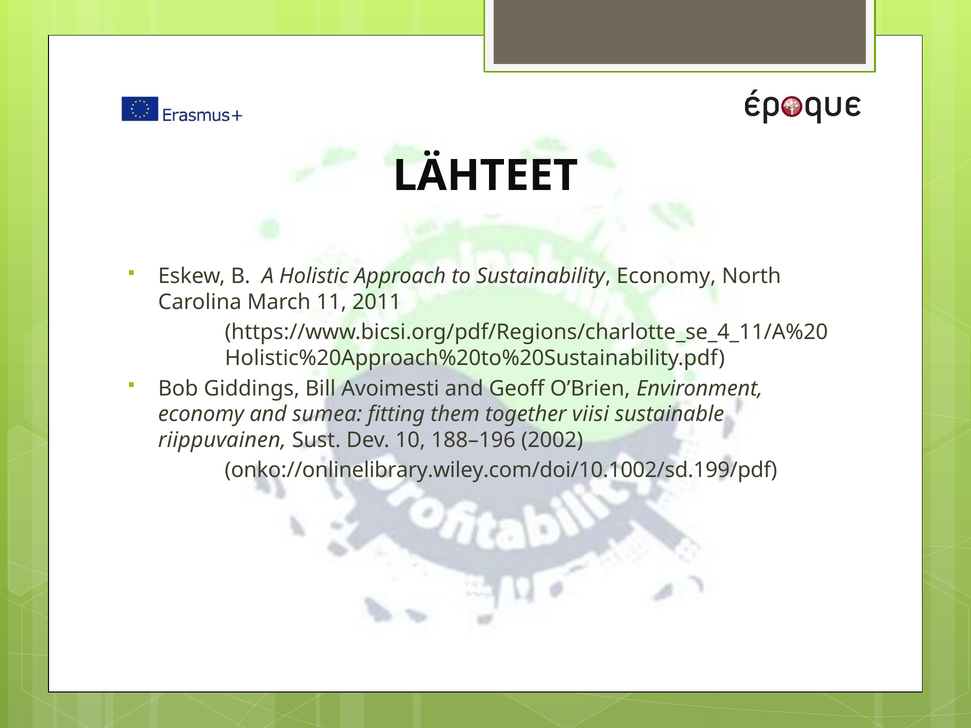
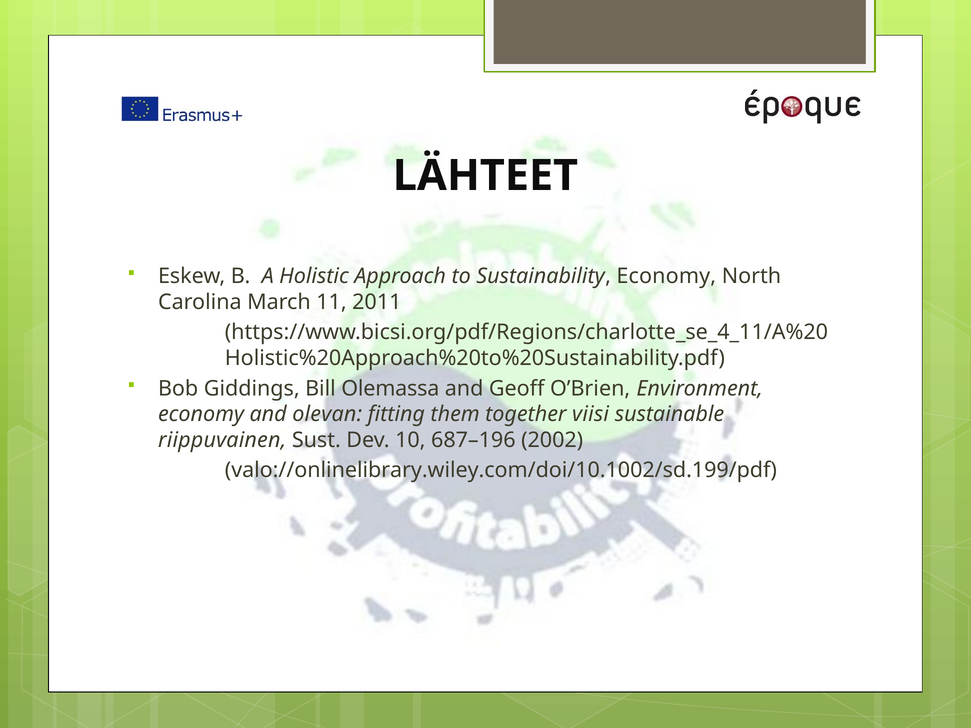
Avoimesti: Avoimesti -> Olemassa (390, 389)
sumea: sumea -> olevan (327, 414)
188–196: 188–196 -> 687–196 (473, 440)
onko://onlinelibrary.wiley.com/doi/10.1002/sd.199/pdf: onko://onlinelibrary.wiley.com/doi/10.1002/sd.199/pdf -> valo://onlinelibrary.wiley.com/doi/10.1002/sd.199/pdf (501, 471)
